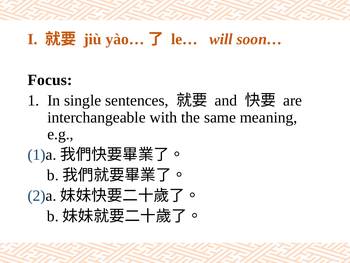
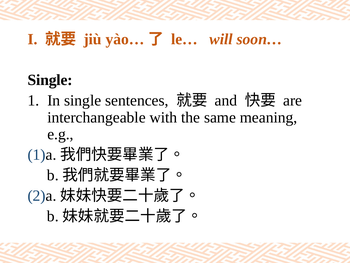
Focus: Focus -> Single (50, 80)
